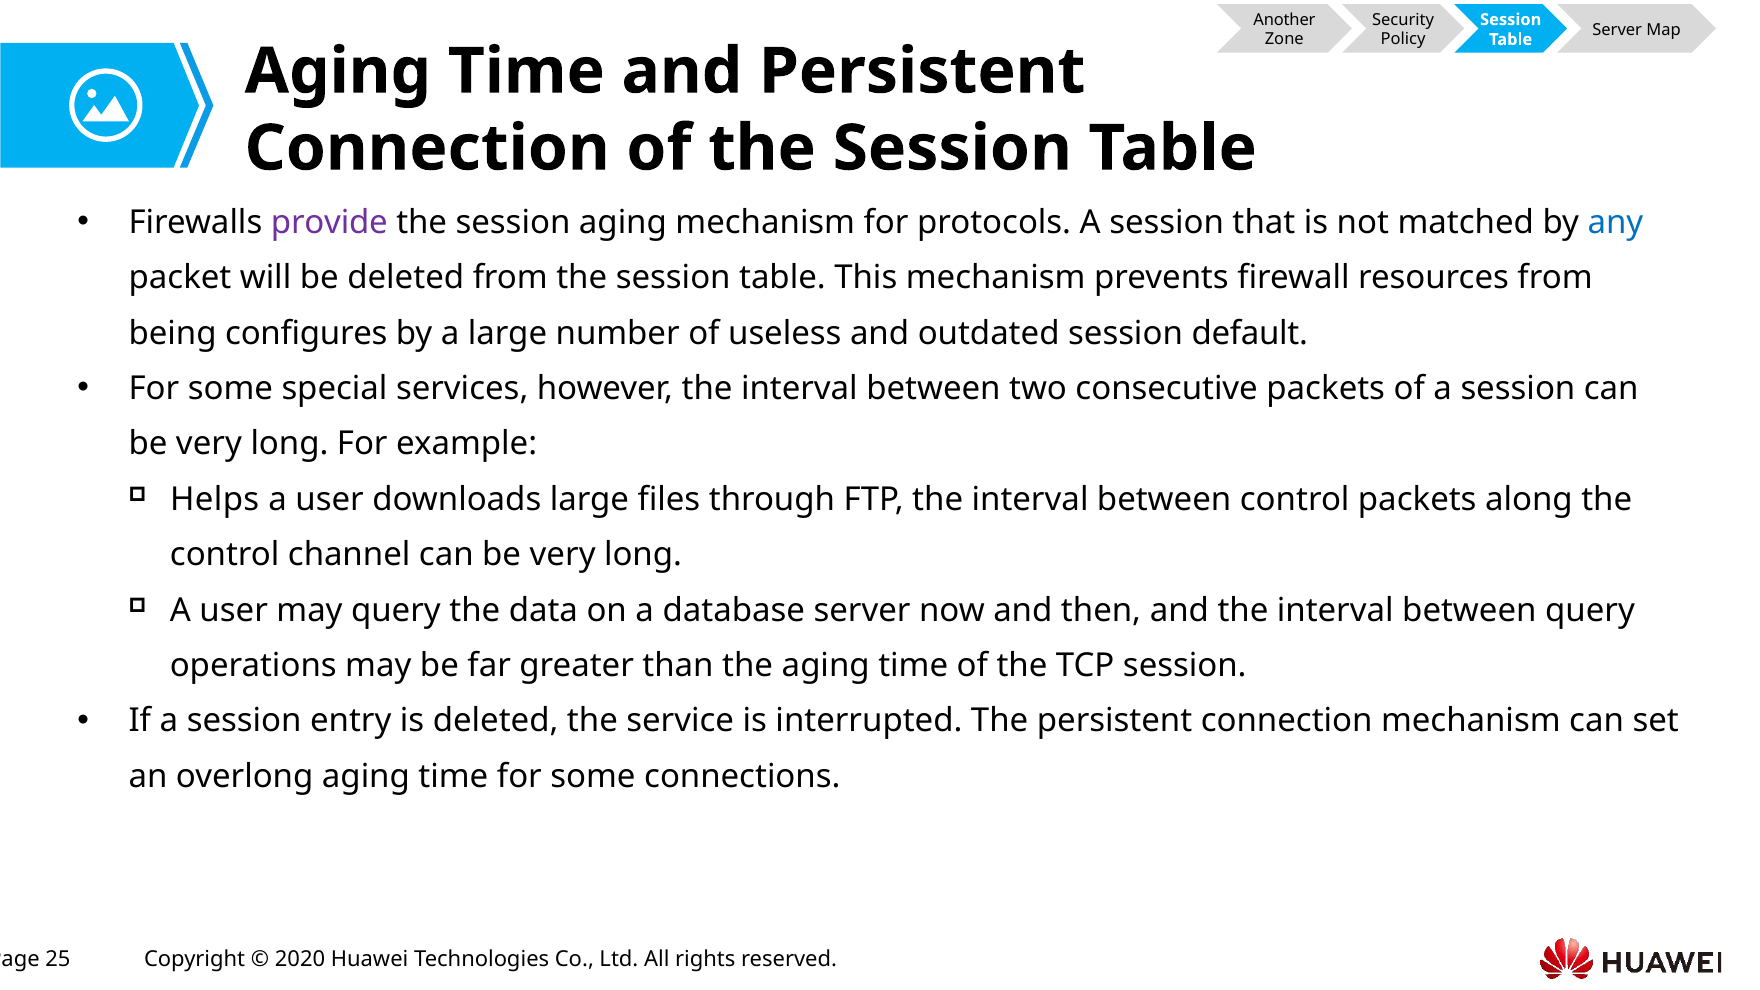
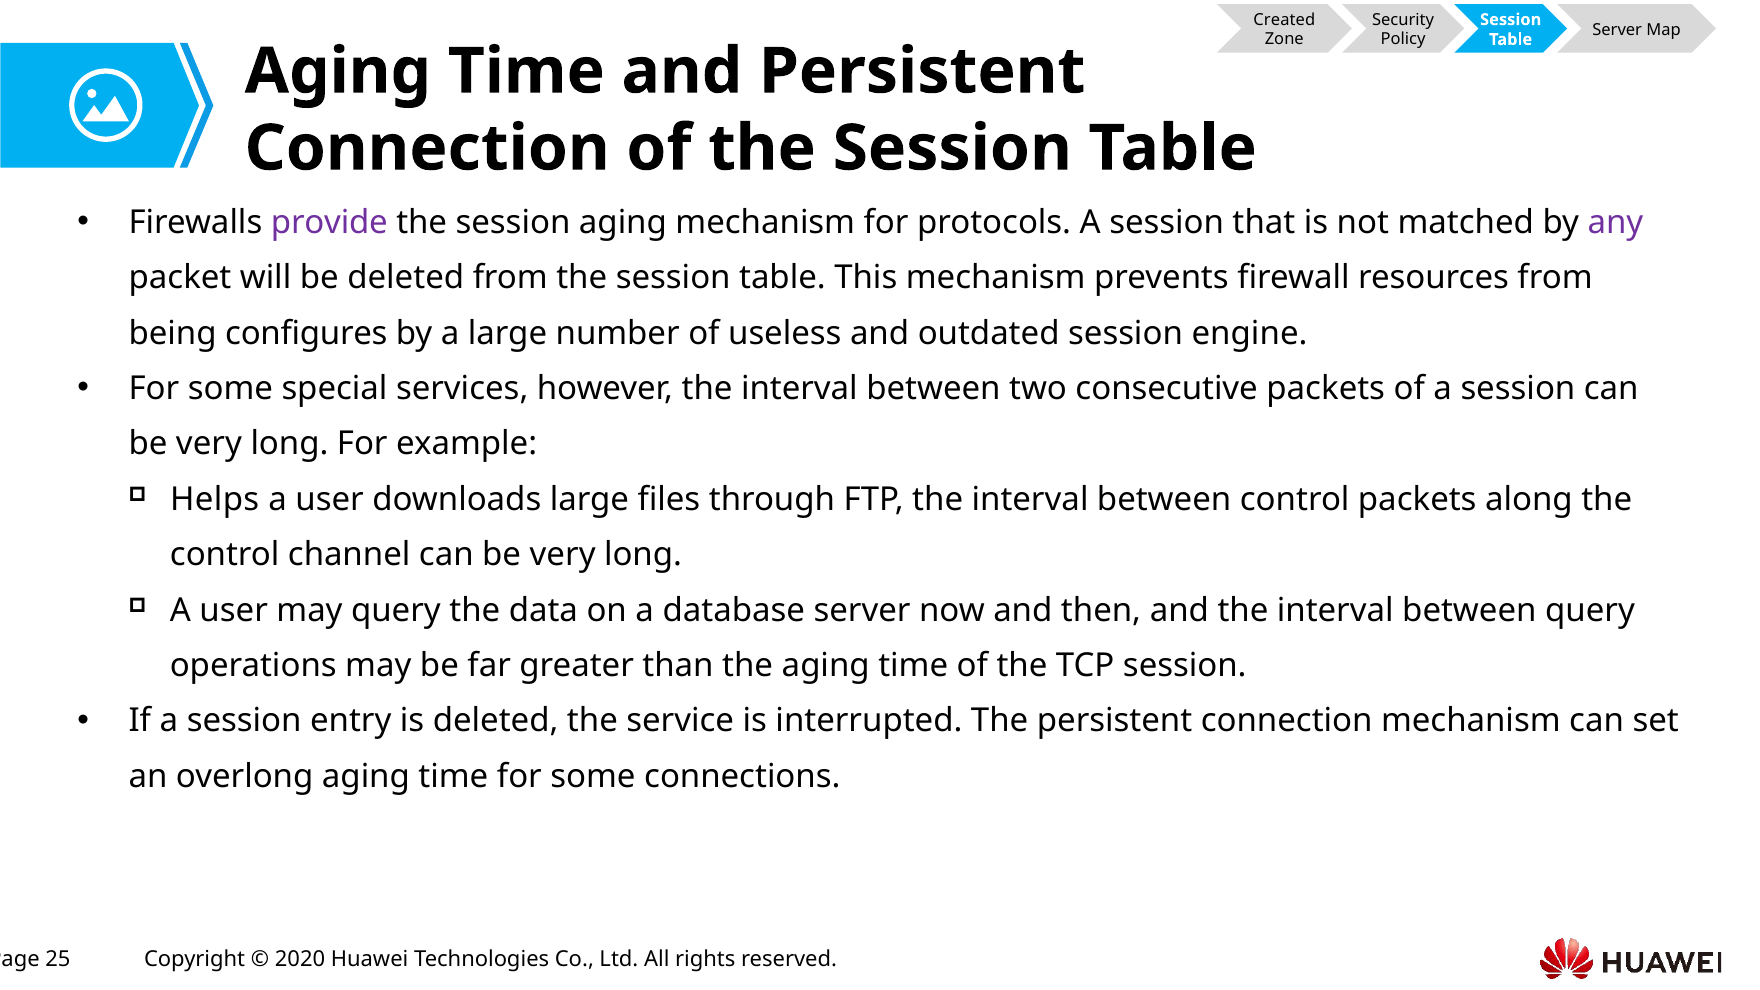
Another: Another -> Created (1284, 20)
any colour: blue -> purple (1615, 222)
default: default -> engine (1250, 333)
